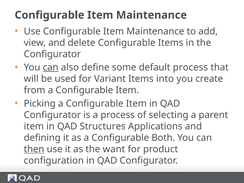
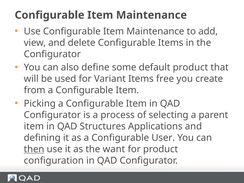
can underline: present -> none (51, 67)
default process: process -> product (190, 67)
into: into -> free (165, 79)
Both: Both -> User (163, 138)
